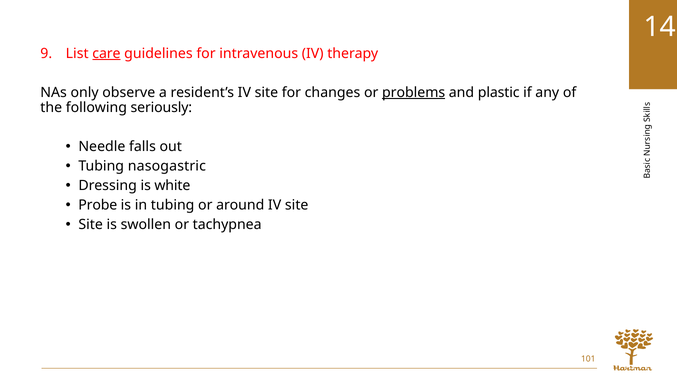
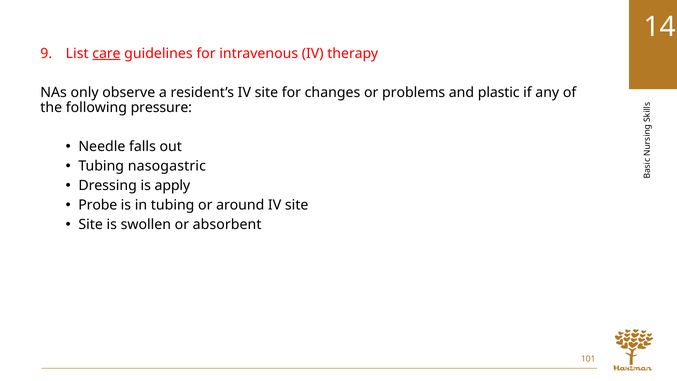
problems underline: present -> none (414, 92)
seriously: seriously -> pressure (161, 108)
white: white -> apply (172, 185)
tachypnea: tachypnea -> absorbent (227, 224)
